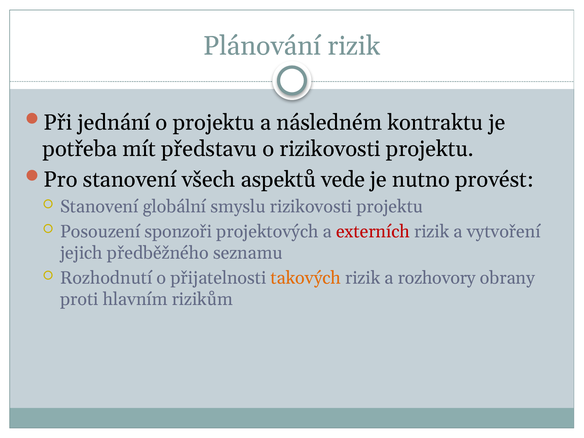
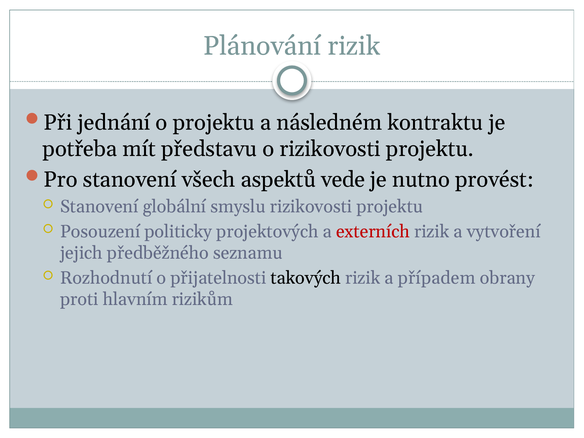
sponzoři: sponzoři -> politicky (178, 232)
takových colour: orange -> black (306, 278)
rozhovory: rozhovory -> případem (437, 278)
